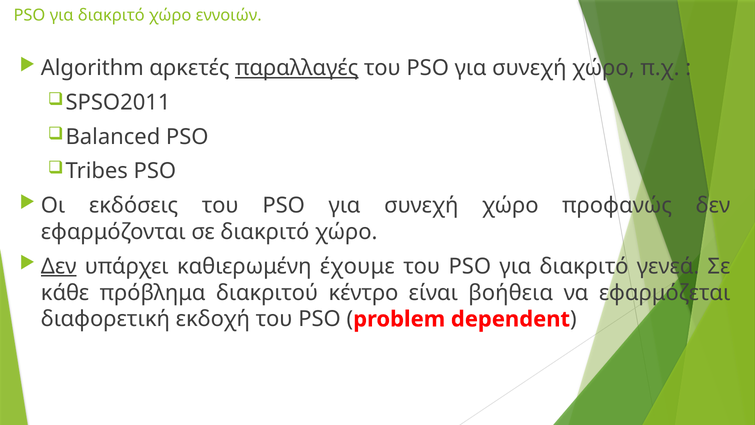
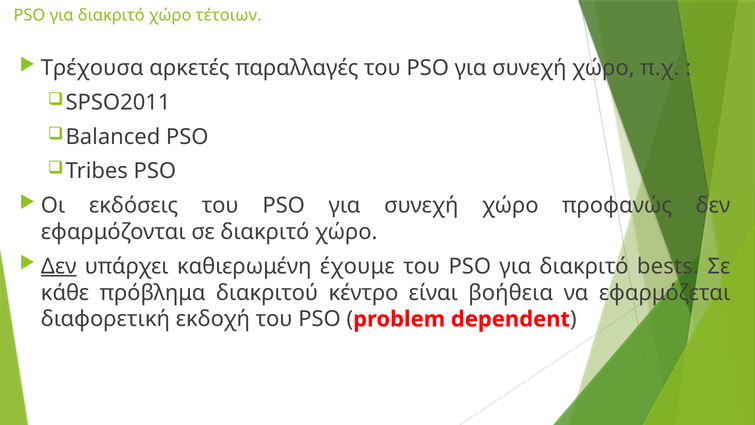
εννοιών: εννοιών -> τέτοιων (229, 15)
Algorithm: Algorithm -> Τρέχουσα (92, 68)
παραλλαγές underline: present -> none (297, 68)
γενεά: γενεά -> bests (668, 266)
